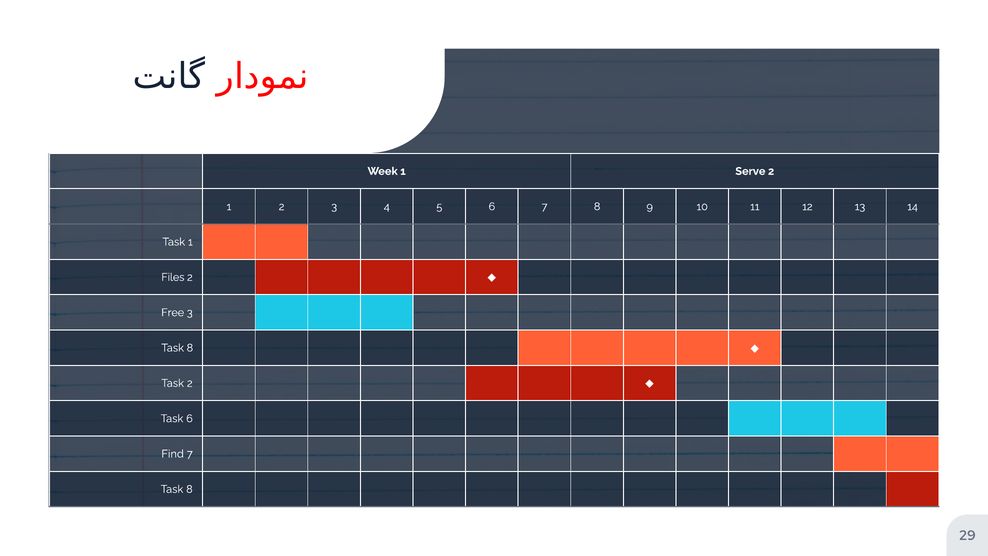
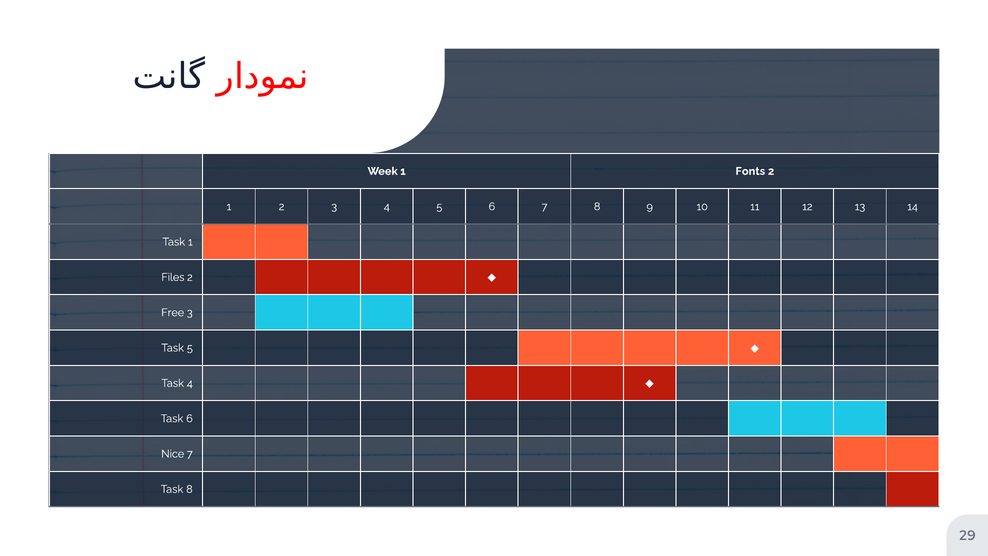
Serve: Serve -> Fonts (750, 171)
8: 8 -> 5 (190, 348)
Task 2: 2 -> 4 (190, 383)
Find: Find -> Nice (173, 454)
